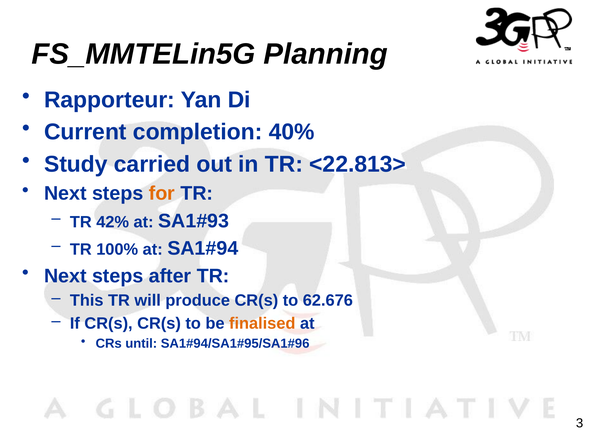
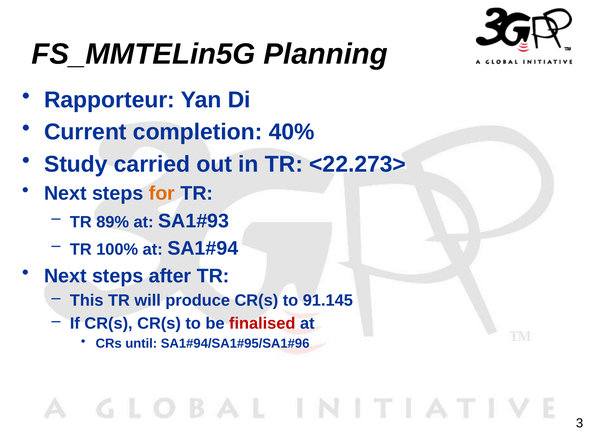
<22.813>: <22.813> -> <22.273> (358, 164)
42%: 42% -> 89% (113, 222)
62.676: 62.676 -> 91.145 (328, 300)
finalised colour: orange -> red (262, 323)
